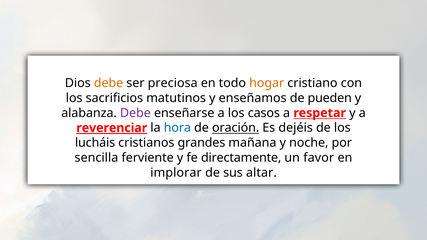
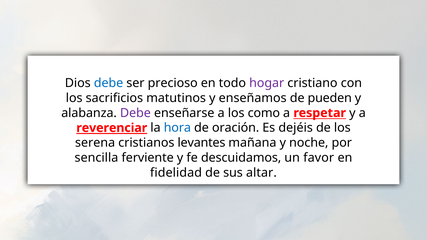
debe colour: orange -> blue (109, 83)
preciosa: preciosa -> precioso (173, 83)
hogar colour: orange -> purple (267, 83)
casos: casos -> como (264, 113)
oración underline: present -> none (236, 128)
lucháis: lucháis -> serena (95, 143)
grandes: grandes -> levantes (201, 143)
directamente: directamente -> descuidamos (241, 158)
implorar: implorar -> fidelidad (176, 173)
